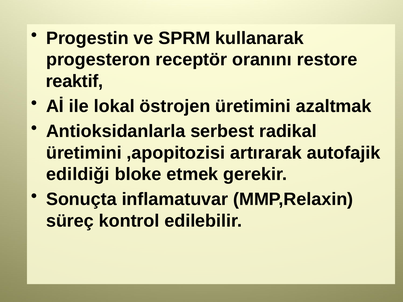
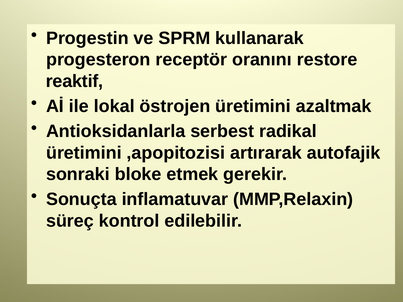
edildiği: edildiği -> sonraki (78, 174)
